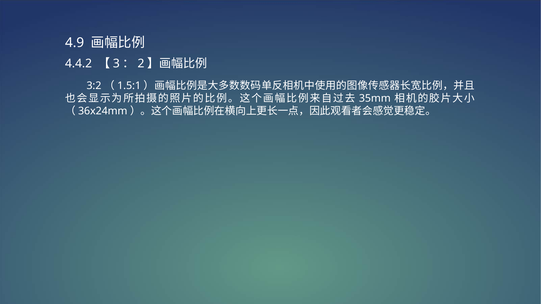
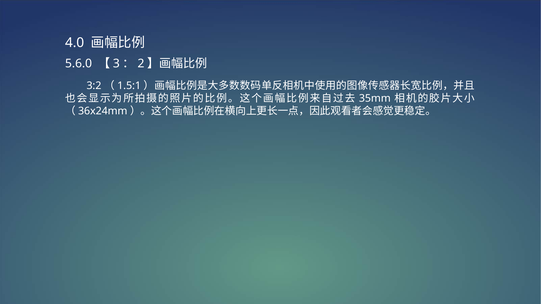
4.9: 4.9 -> 4.0 (75, 43)
4.4.2: 4.4.2 -> 5.6.0 (79, 64)
